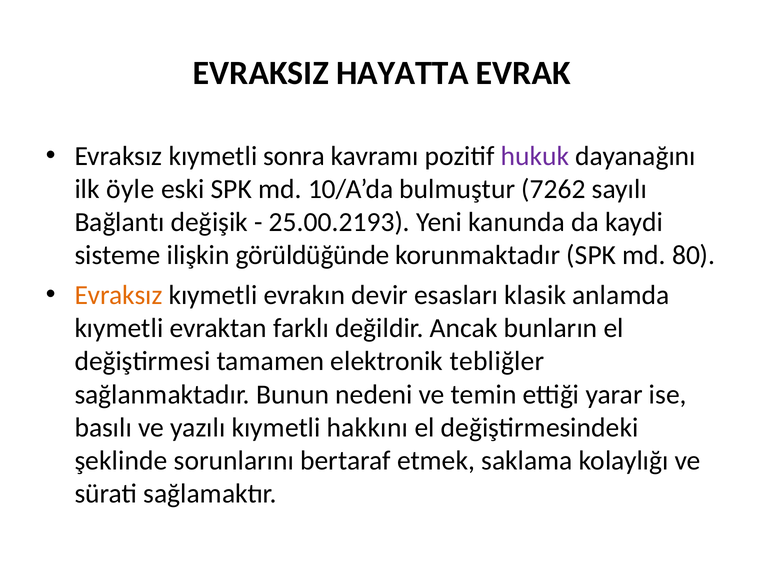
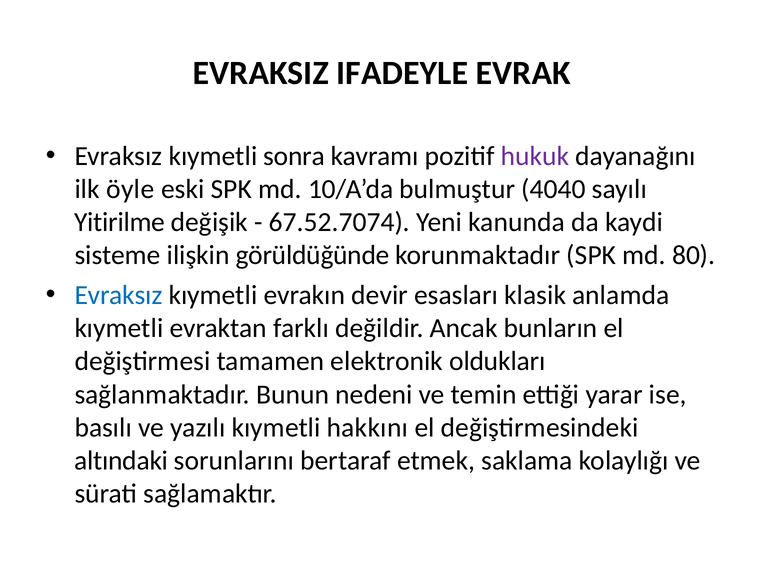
HAYATTA: HAYATTA -> IFADEYLE (402, 73)
7262: 7262 -> 4040 (554, 189)
Bağlantı: Bağlantı -> Yitirilme (120, 222)
25.00.2193: 25.00.2193 -> 67.52.7074 (339, 222)
Evraksız colour: orange -> blue (118, 295)
tebliğler: tebliğler -> oldukları (497, 361)
şeklinde: şeklinde -> altındaki (121, 461)
